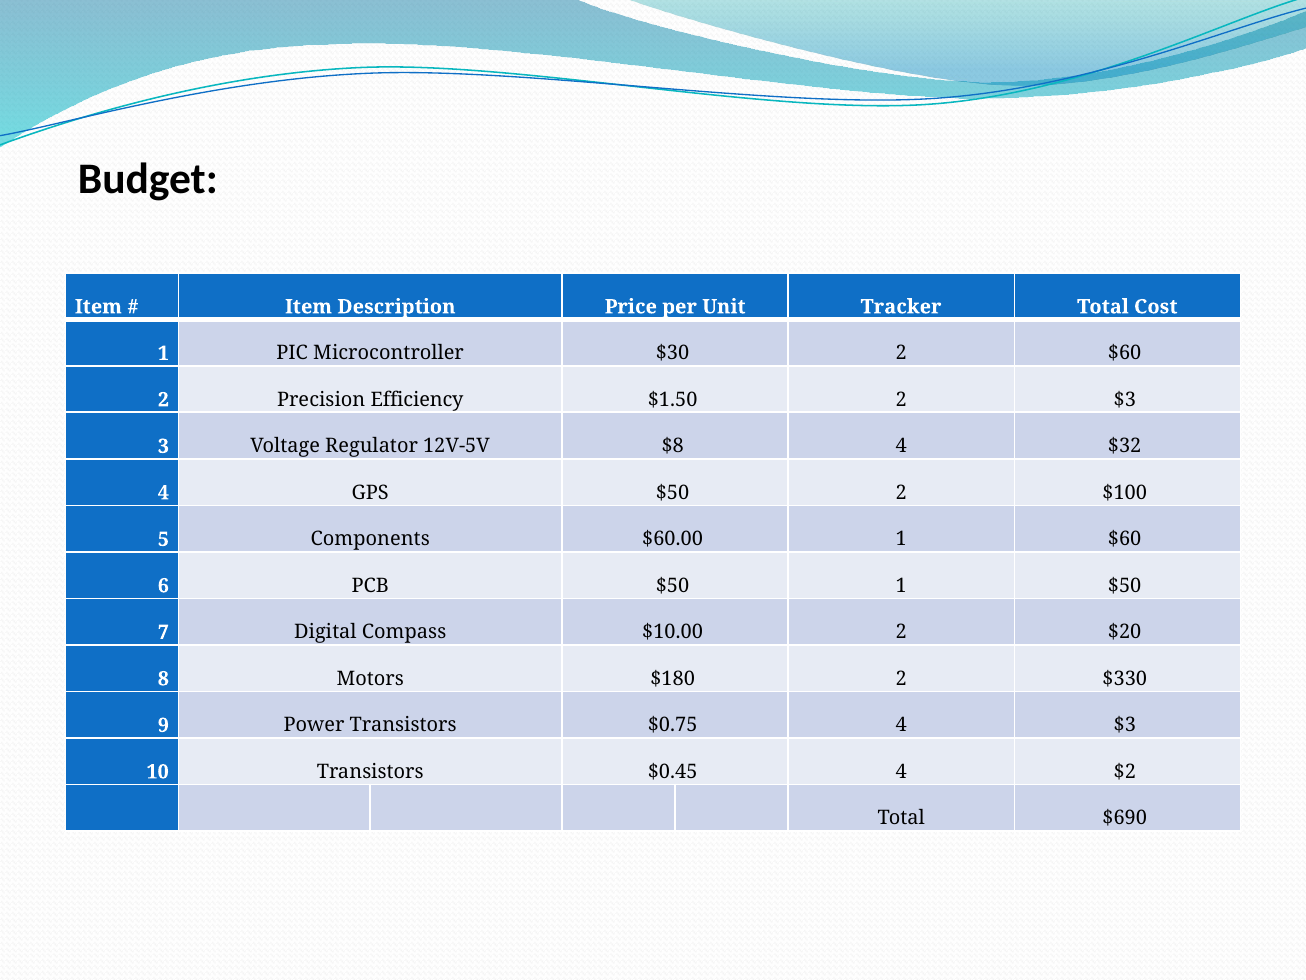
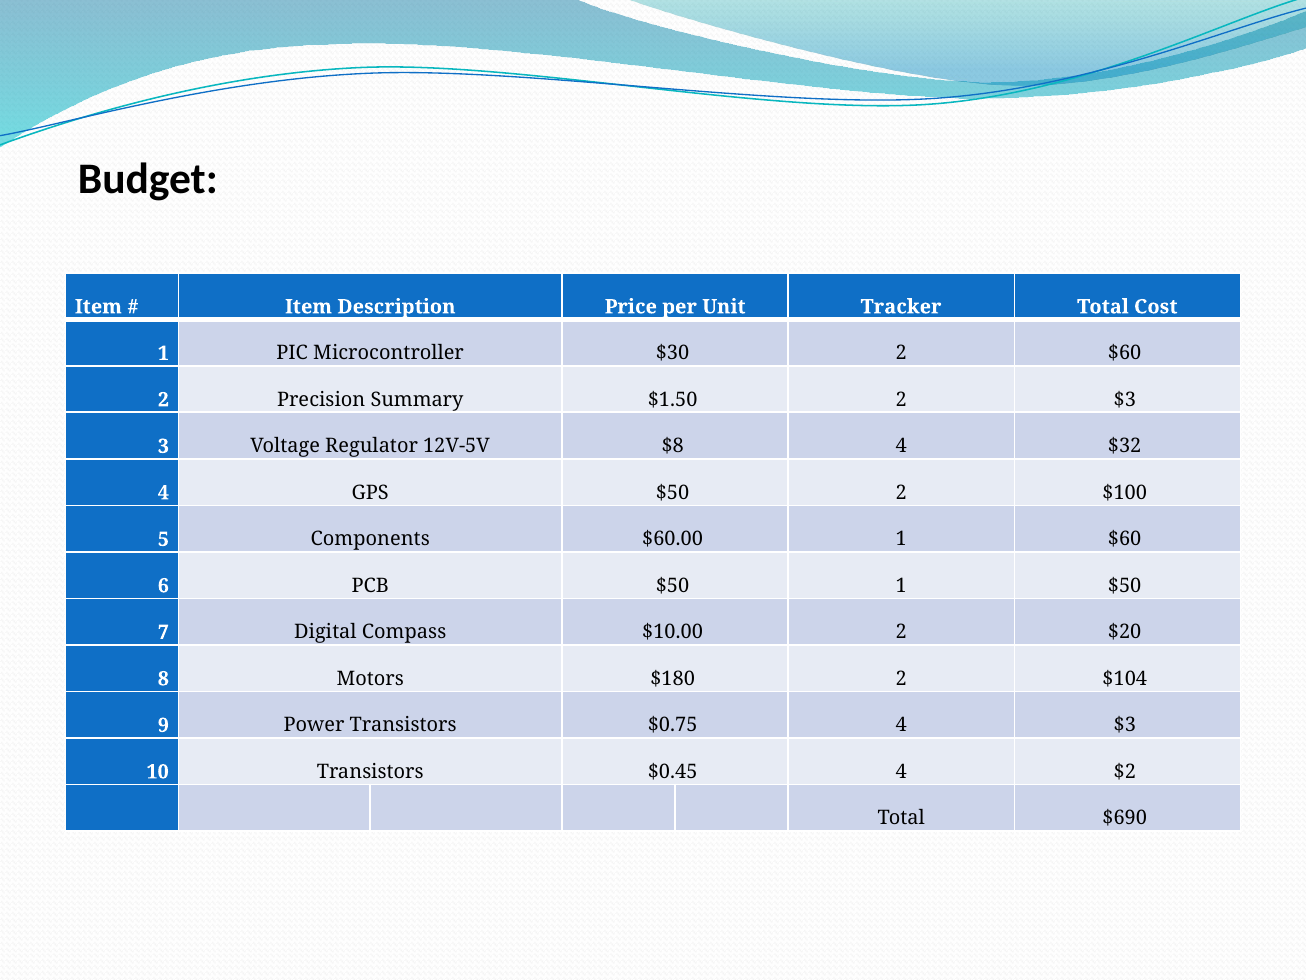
Efficiency: Efficiency -> Summary (417, 400)
$330: $330 -> $104 (1125, 679)
